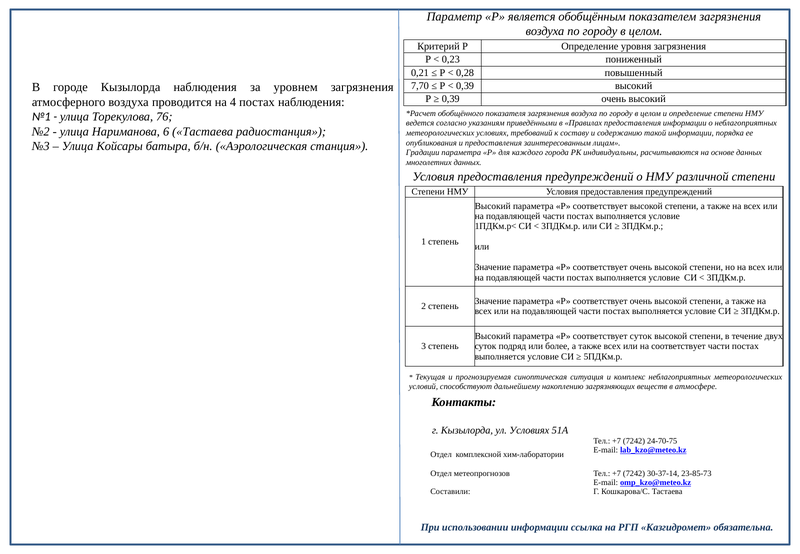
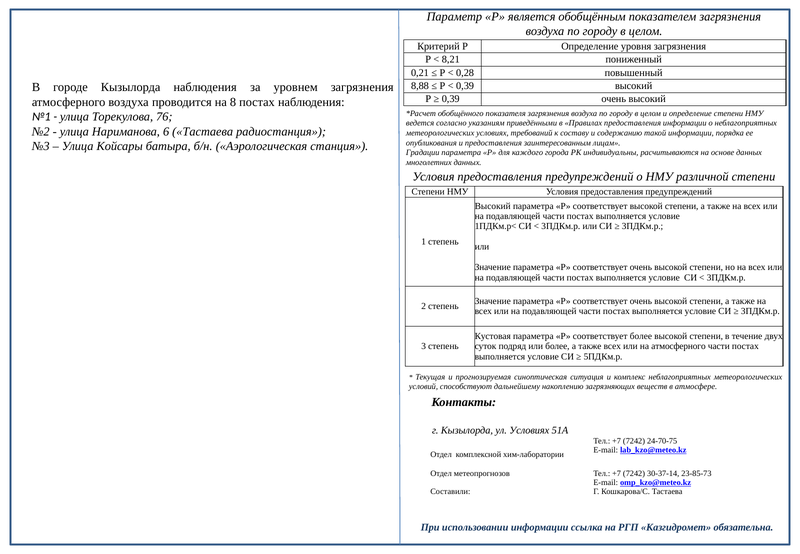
0,23: 0,23 -> 8,21 (451, 59)
7,70: 7,70 -> 8,88 (420, 86)
4: 4 -> 8 (233, 102)
Высокий: Высокий -> Кустовая (493, 336)
соответствует суток: суток -> более (641, 336)
на соответствует: соответствует -> атмосферного (679, 346)
